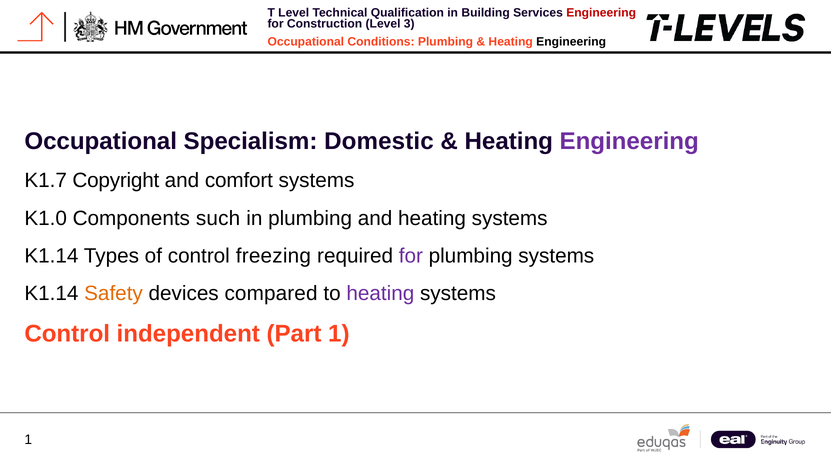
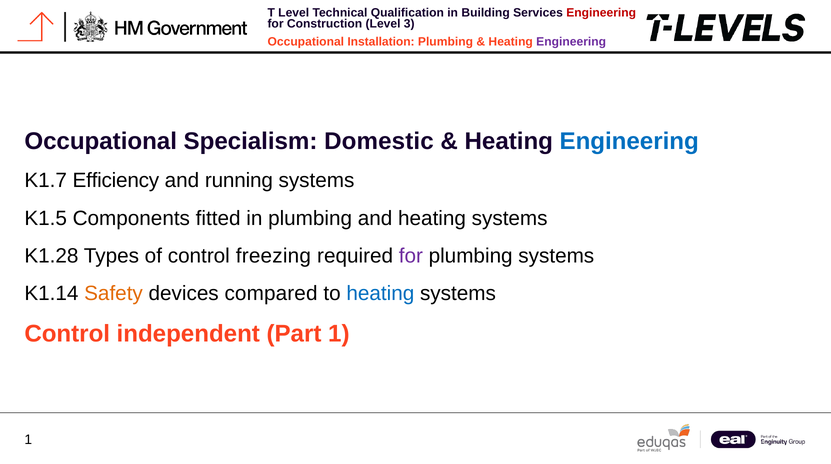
Conditions: Conditions -> Installation (381, 42)
Engineering colour: black -> purple (571, 42)
Engineering colour: purple -> blue (629, 141)
Copyright: Copyright -> Efficiency (116, 181)
comfort: comfort -> running (239, 181)
K1.0: K1.0 -> K1.5 (46, 218)
such: such -> fitted (218, 218)
K1.14: K1.14 -> K1.28 (51, 256)
heating colour: purple -> blue (380, 294)
